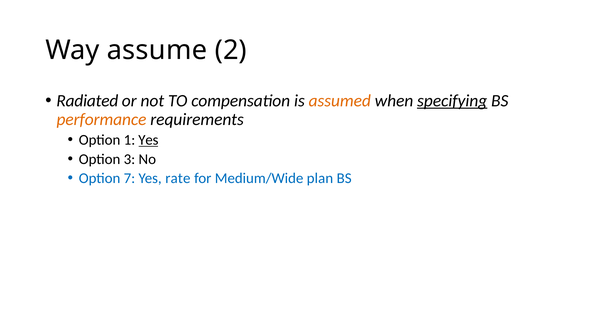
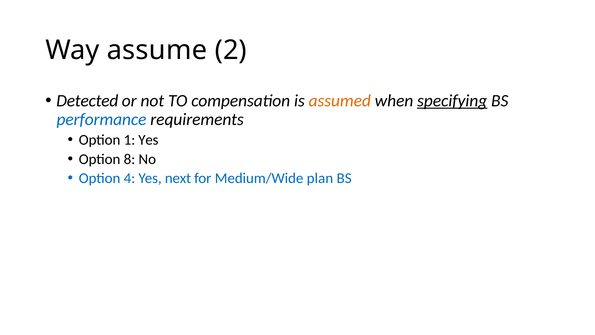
Radiated: Radiated -> Detected (87, 101)
performance colour: orange -> blue (101, 119)
Yes underline: present -> none (148, 140)
3: 3 -> 8 (129, 159)
7: 7 -> 4 (129, 178)
rate: rate -> next (178, 178)
